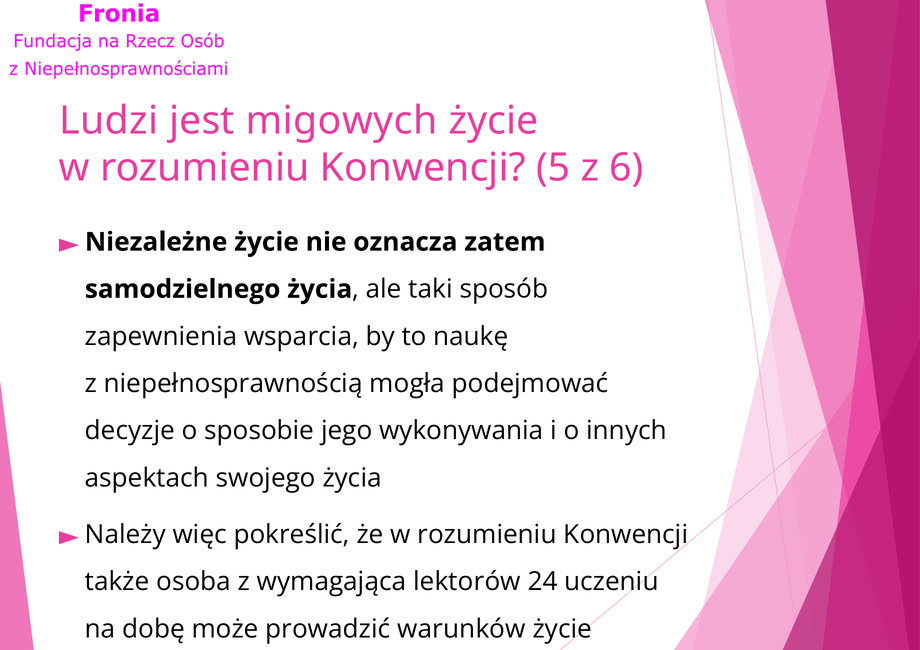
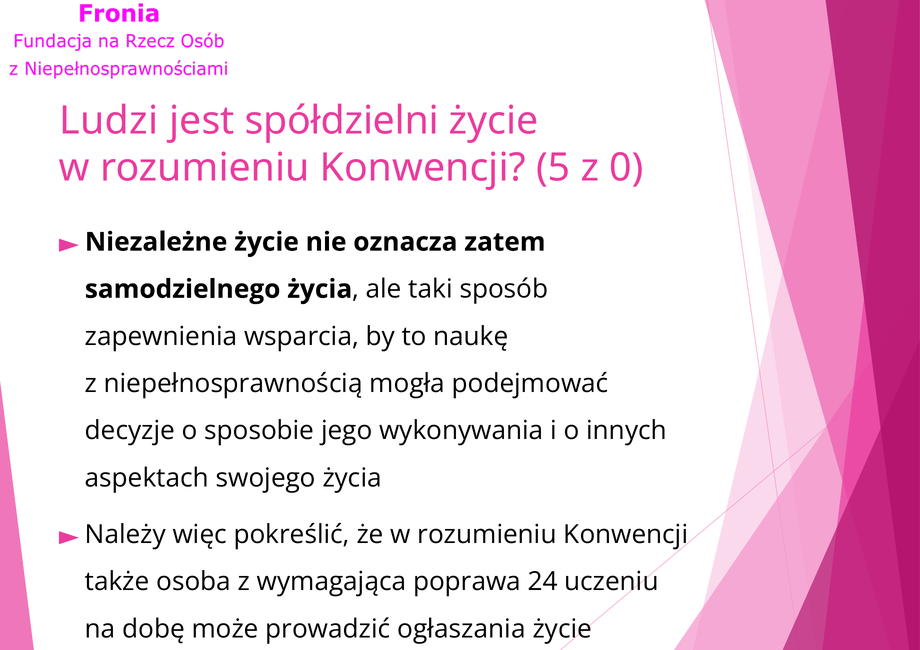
migowych: migowych -> spółdzielni (342, 121)
6: 6 -> 0 (626, 168)
lektorów: lektorów -> poprawa (467, 582)
warunków: warunków -> ogłaszania (461, 629)
